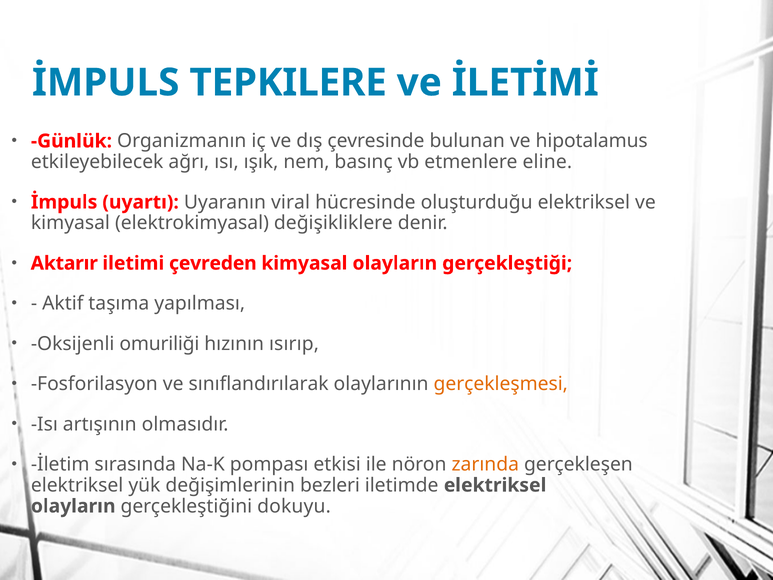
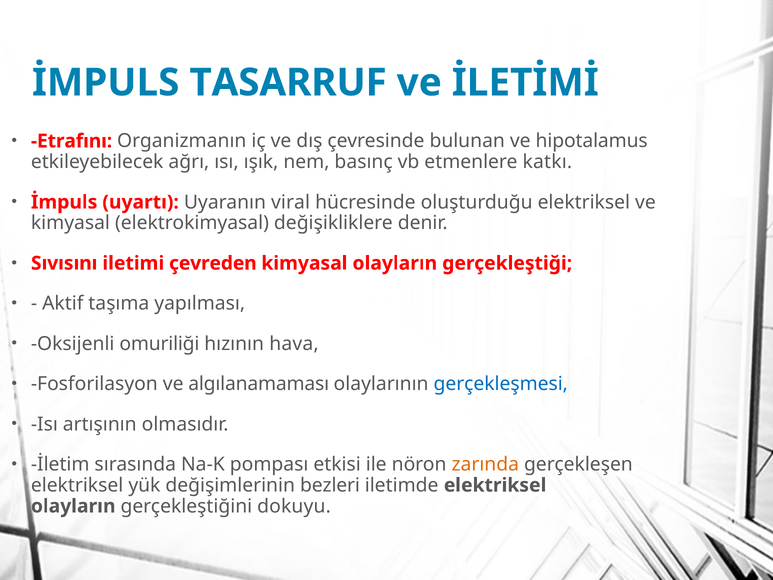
TEPKILERE: TEPKILERE -> TASARRUF (288, 83)
Günlük: Günlük -> Etrafını (72, 141)
eline: eline -> katkı (547, 162)
Aktarır: Aktarır -> Sıvısını (64, 263)
ısırıp: ısırıp -> hava (294, 344)
sınıflandırılarak: sınıflandırılarak -> algılanamaması (259, 384)
gerçekleşmesi colour: orange -> blue (501, 384)
